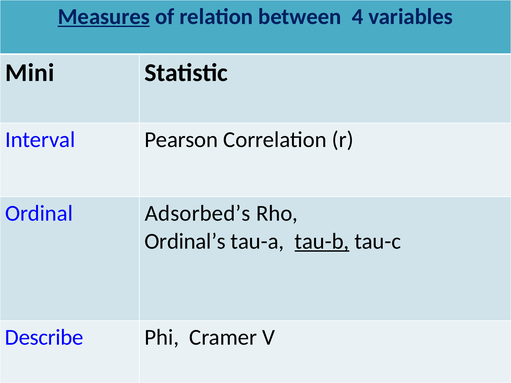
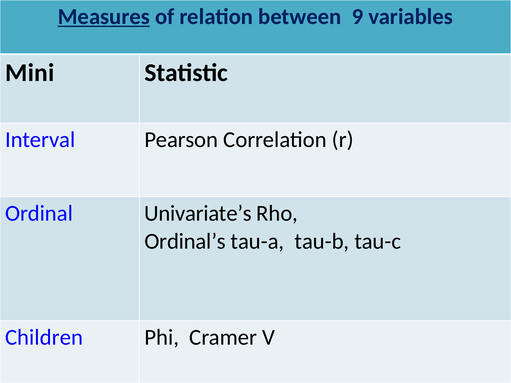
4: 4 -> 9 (358, 17)
Adsorbed’s: Adsorbed’s -> Univariate’s (198, 214)
tau-b underline: present -> none (322, 241)
Describe: Describe -> Children (44, 338)
